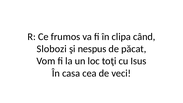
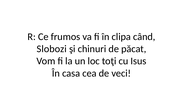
nespus: nespus -> chinuri (92, 49)
